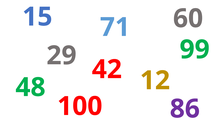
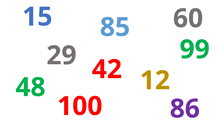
71: 71 -> 85 (115, 27)
